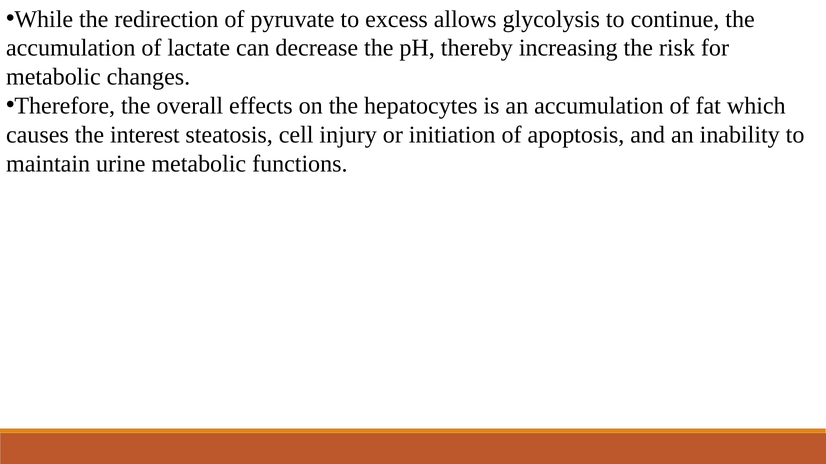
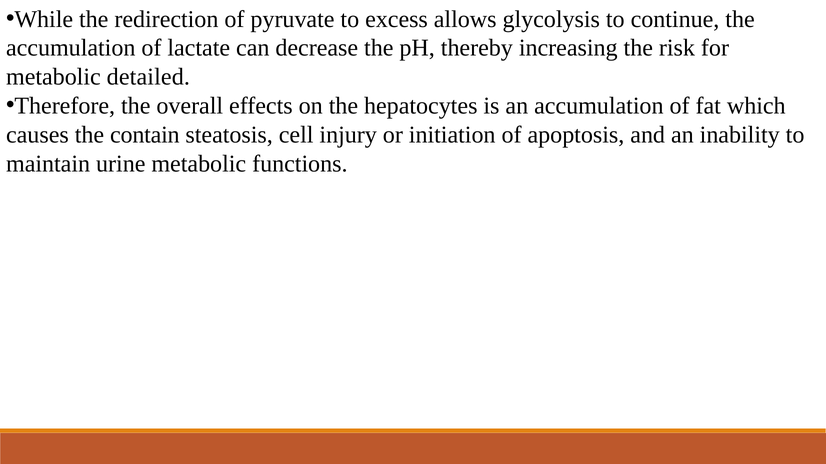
changes: changes -> detailed (148, 77)
interest: interest -> contain (145, 135)
